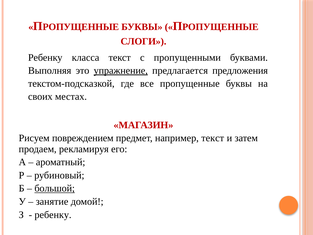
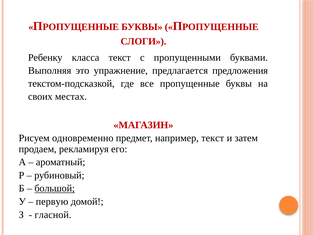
упражнение underline: present -> none (121, 70)
повреждением: повреждением -> одновременно (83, 138)
занятие: занятие -> первую (52, 201)
ребенку: ребенку -> гласной (53, 215)
